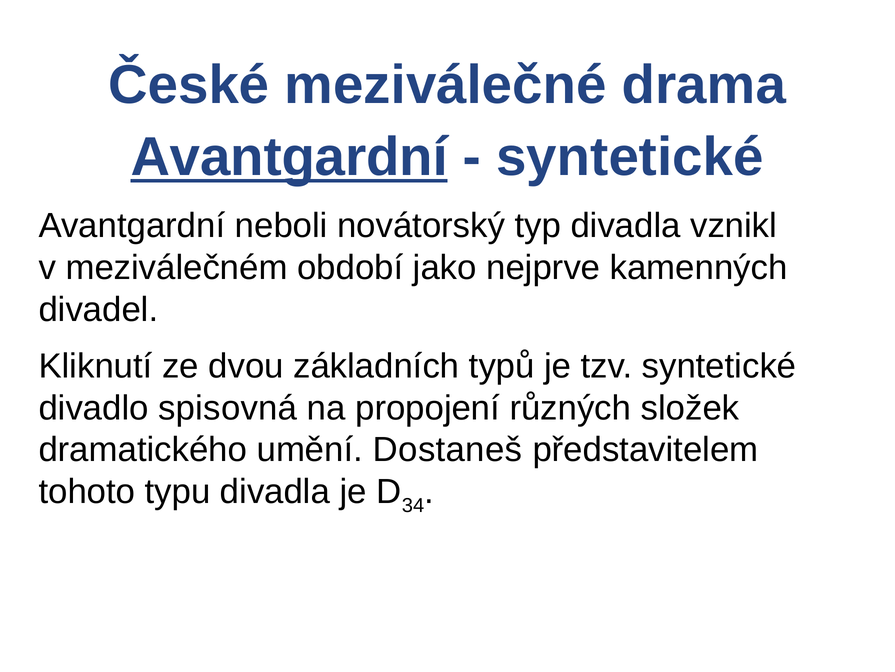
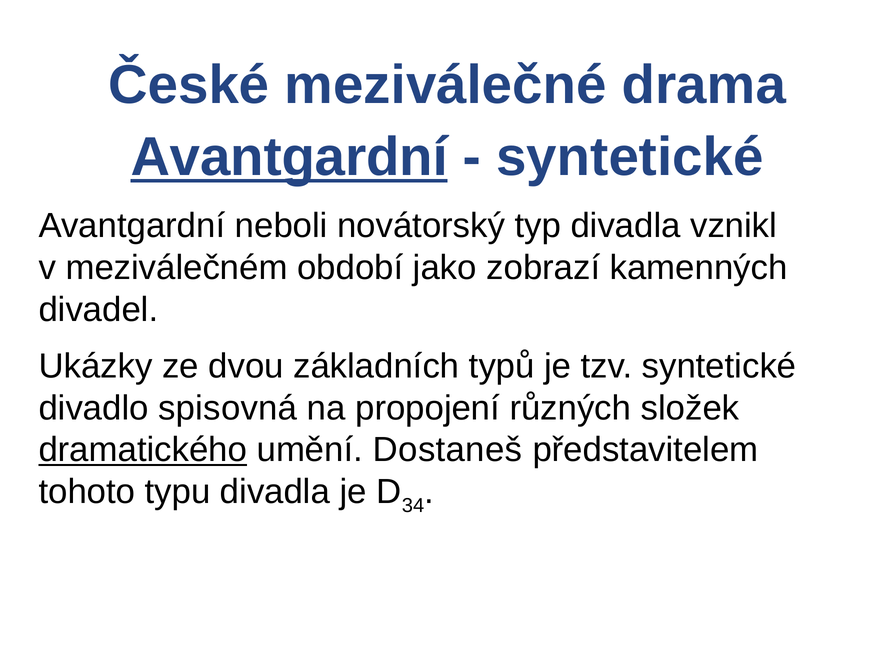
nejprve: nejprve -> zobrazí (543, 267)
Kliknutí: Kliknutí -> Ukázky (96, 366)
dramatického underline: none -> present (143, 449)
